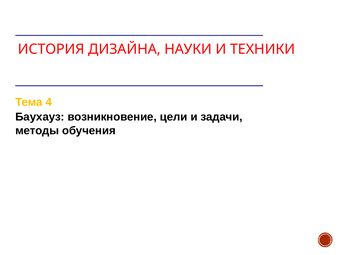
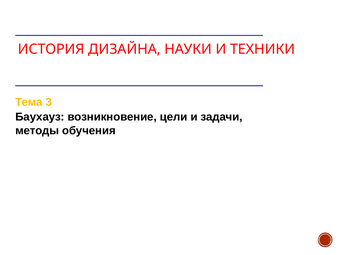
4: 4 -> 3 (49, 102)
